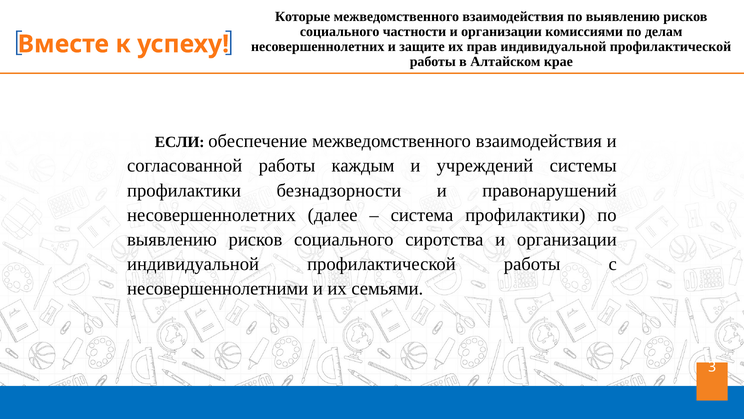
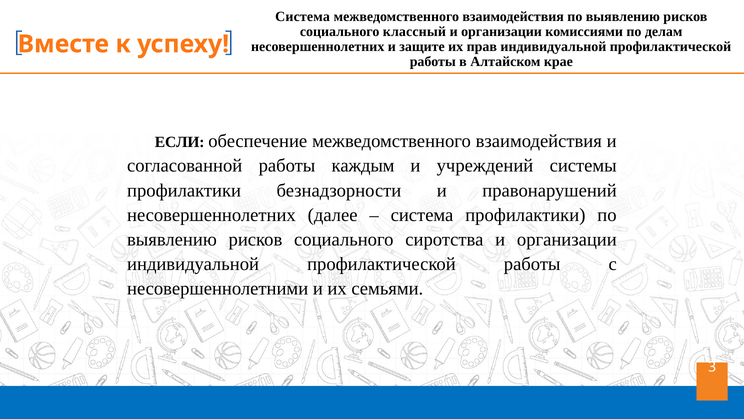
Которые: Которые -> Система (303, 16)
частности: частности -> классный (414, 32)
